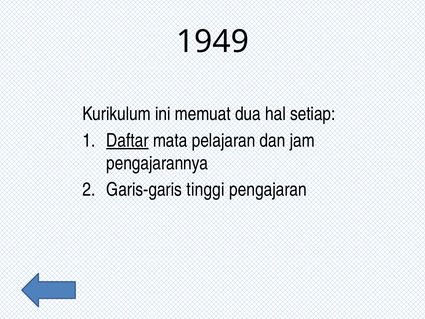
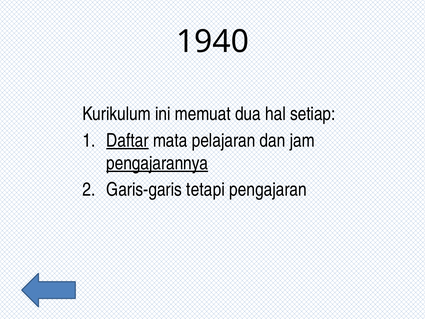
1949: 1949 -> 1940 (212, 42)
pengajarannya underline: none -> present (157, 163)
tinggi: tinggi -> tetapi (206, 190)
